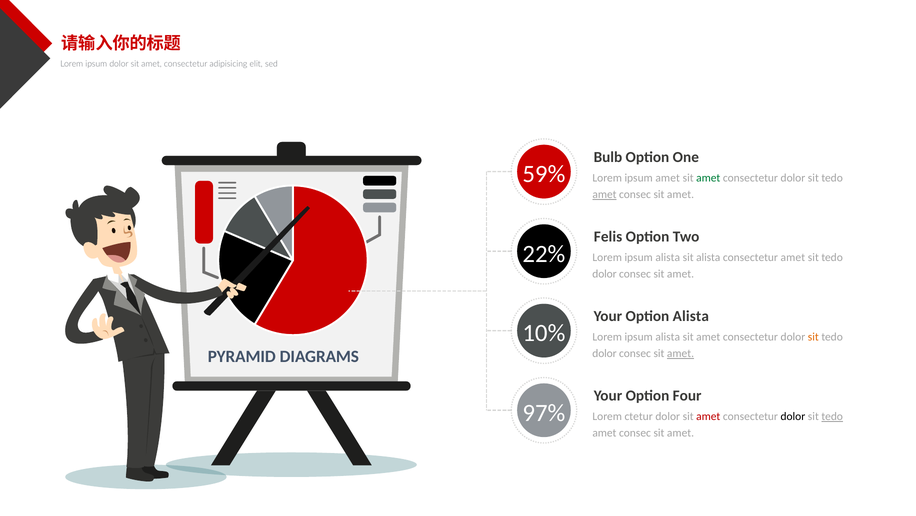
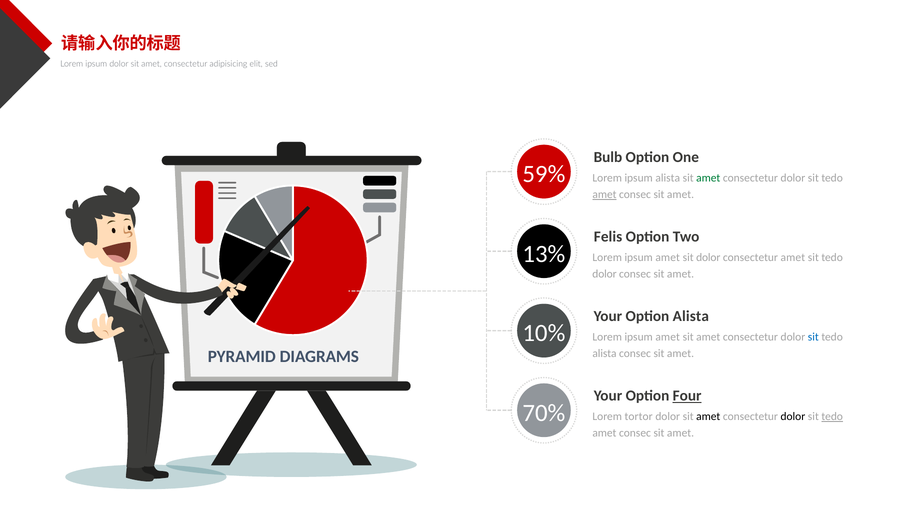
ipsum amet: amet -> alista (668, 178)
22%: 22% -> 13% (544, 253)
alista: alista -> amet (668, 257)
sit alista: alista -> dolor (708, 257)
alista: alista -> amet (668, 337)
sit colour: orange -> blue (813, 337)
dolor: dolor -> alista (604, 353)
amet underline: present -> none (681, 353)
Four underline: none -> present (687, 395)
97%: 97% -> 70% (544, 412)
ctetur: ctetur -> tortor (639, 416)
amet colour: red -> black (708, 416)
